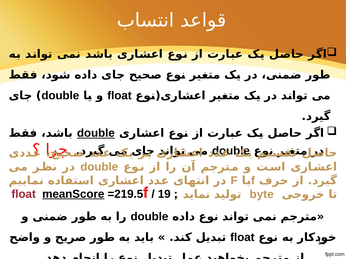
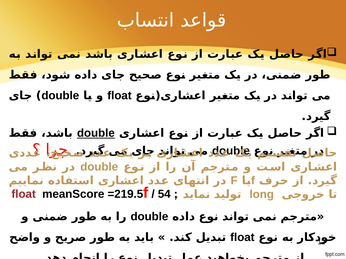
meanScore underline: present -> none (73, 194)
19: 19 -> 54 (164, 194)
byte: byte -> long (262, 195)
